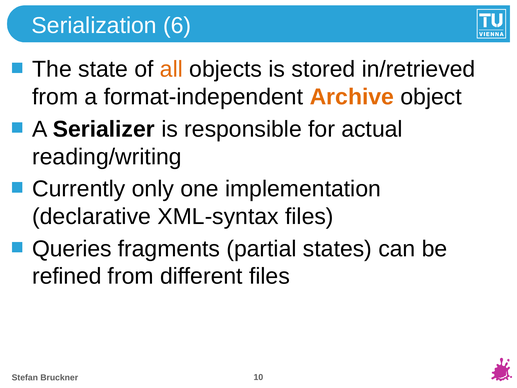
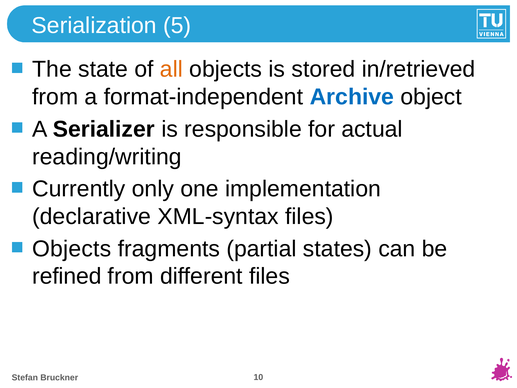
6: 6 -> 5 (177, 25)
Archive colour: orange -> blue (352, 97)
Queries: Queries -> Objects (72, 249)
